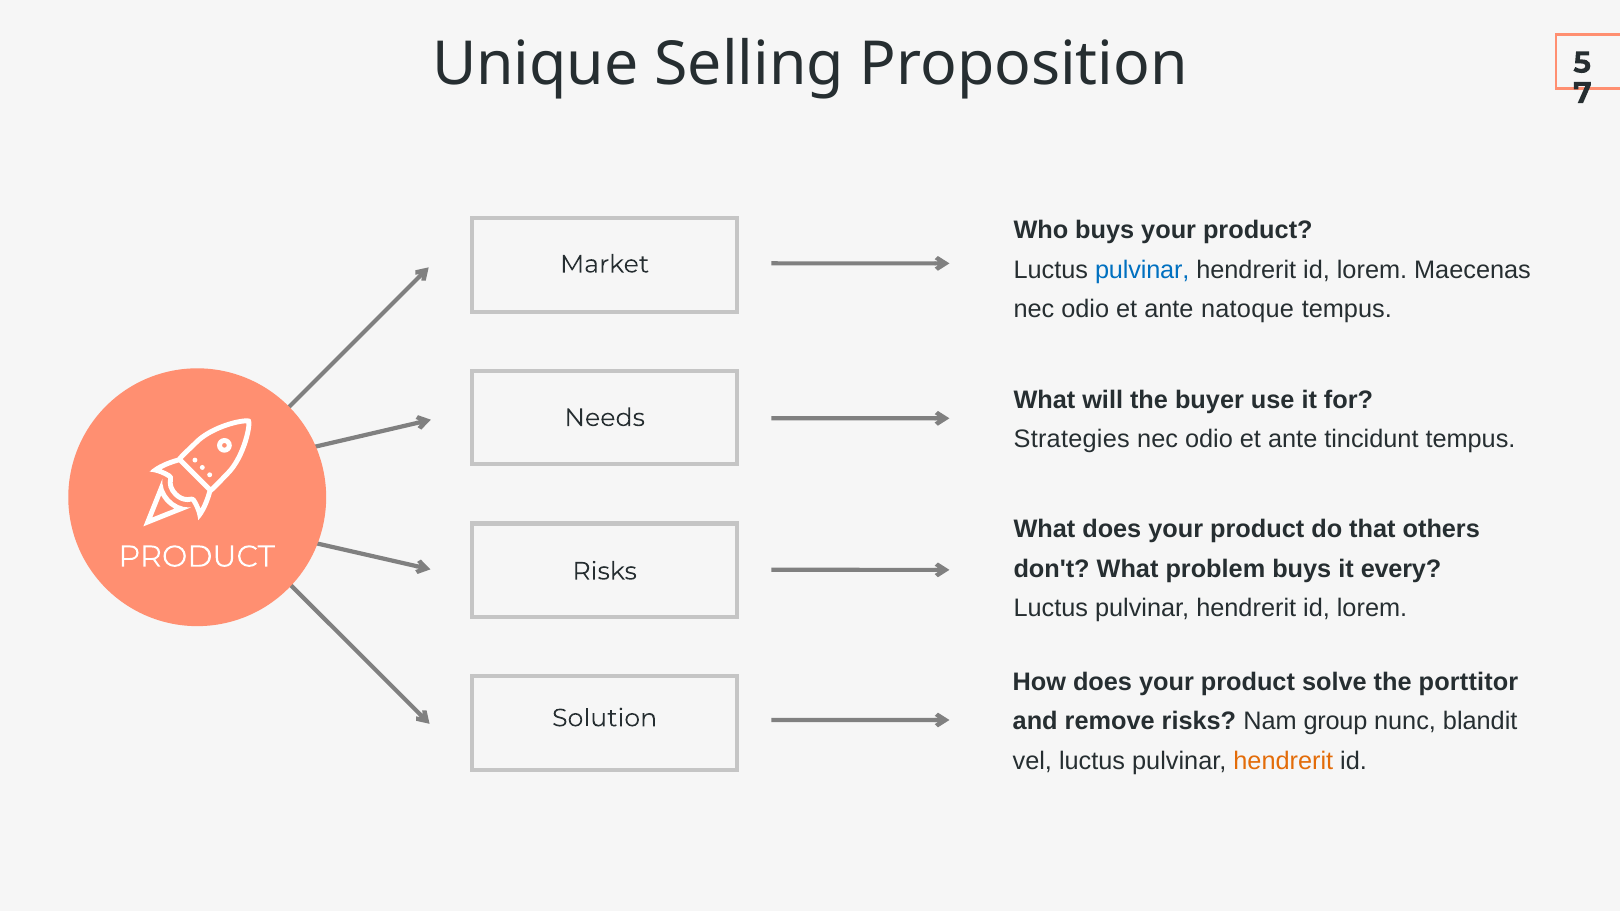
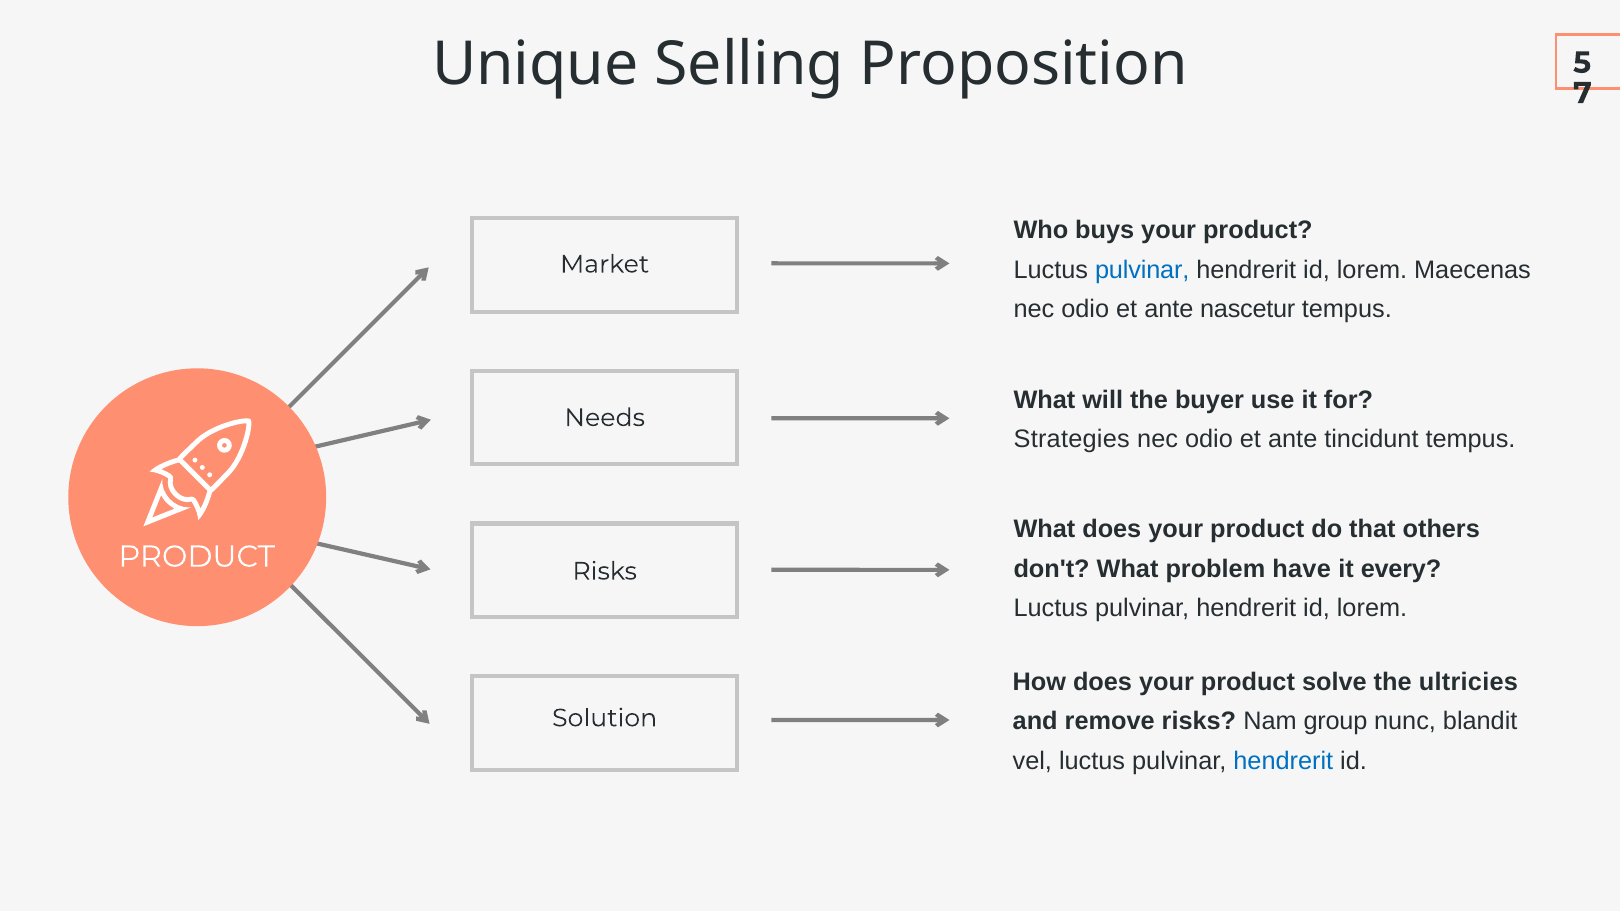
natoque: natoque -> nascetur (1248, 310)
problem buys: buys -> have (1302, 569)
porttitor: porttitor -> ultricies (1468, 682)
hendrerit colour: orange -> blue (1283, 761)
